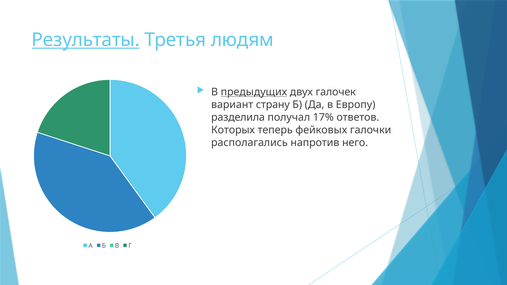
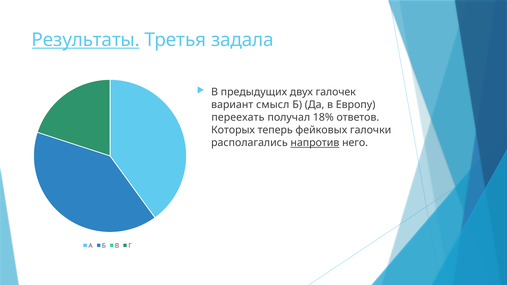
людям: людям -> задала (242, 40)
предыдущих underline: present -> none (254, 92)
страну: страну -> смысл (273, 105)
разделила: разделила -> переехать (238, 117)
17%: 17% -> 18% (323, 117)
напротив underline: none -> present (315, 143)
